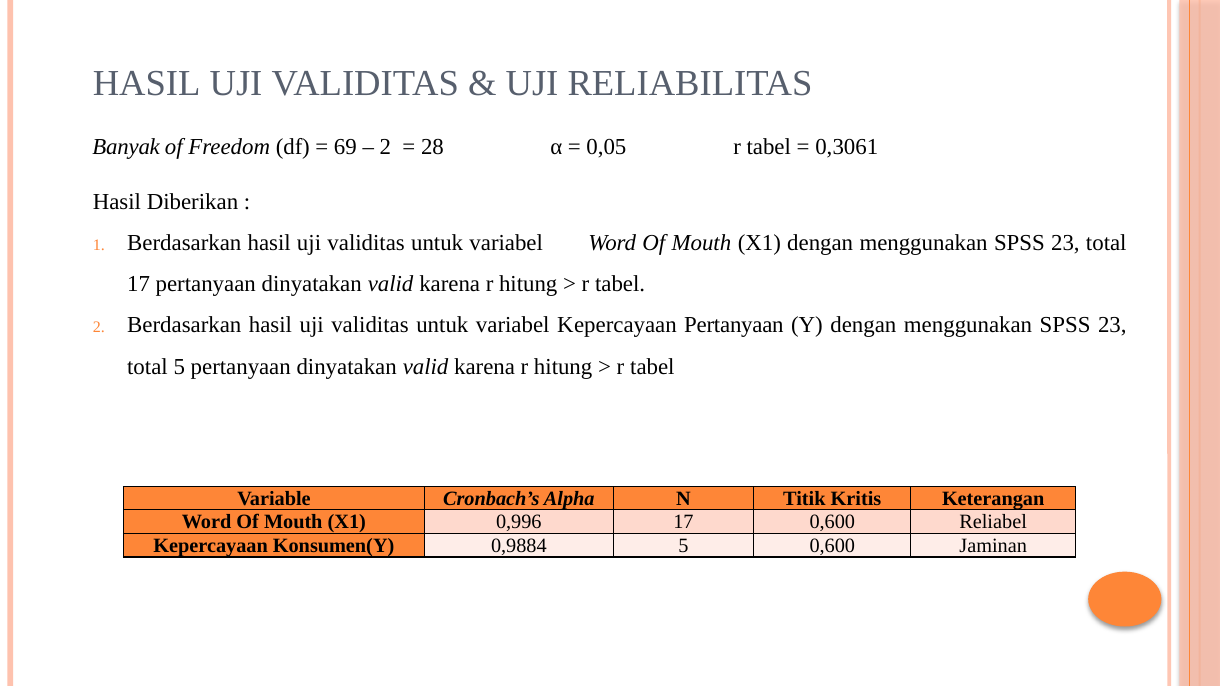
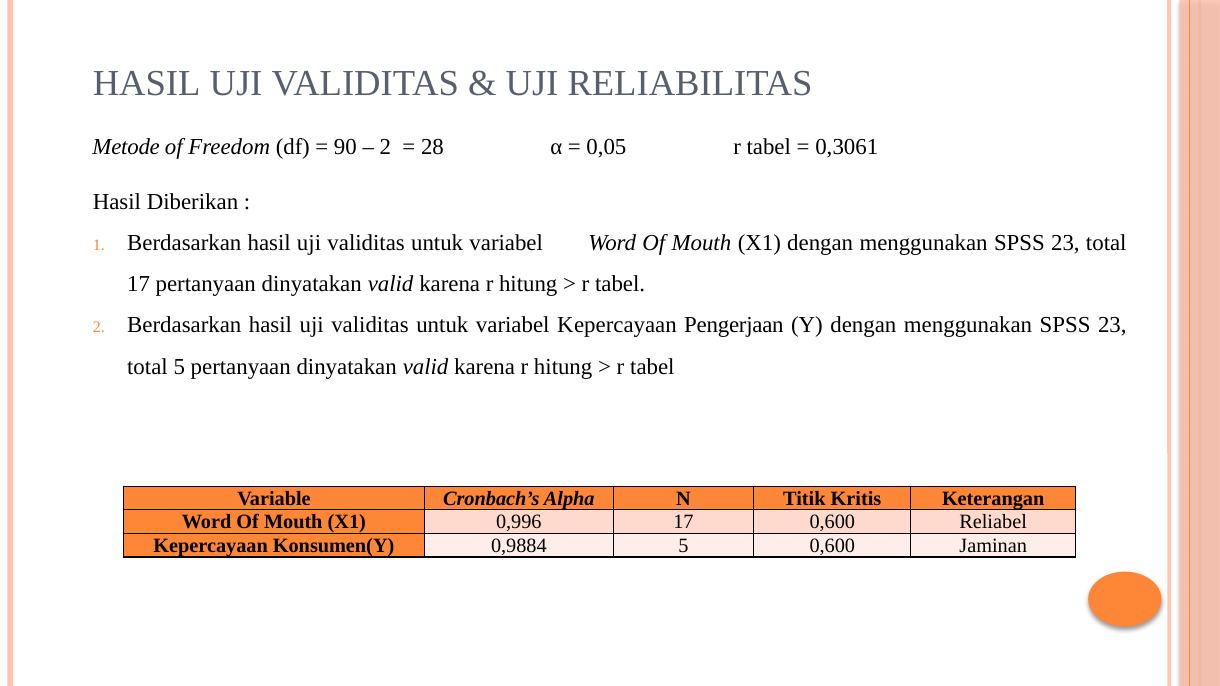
Banyak: Banyak -> Metode (126, 147)
69: 69 -> 90 (345, 147)
Kepercayaan Pertanyaan: Pertanyaan -> Pengerjaan (734, 326)
